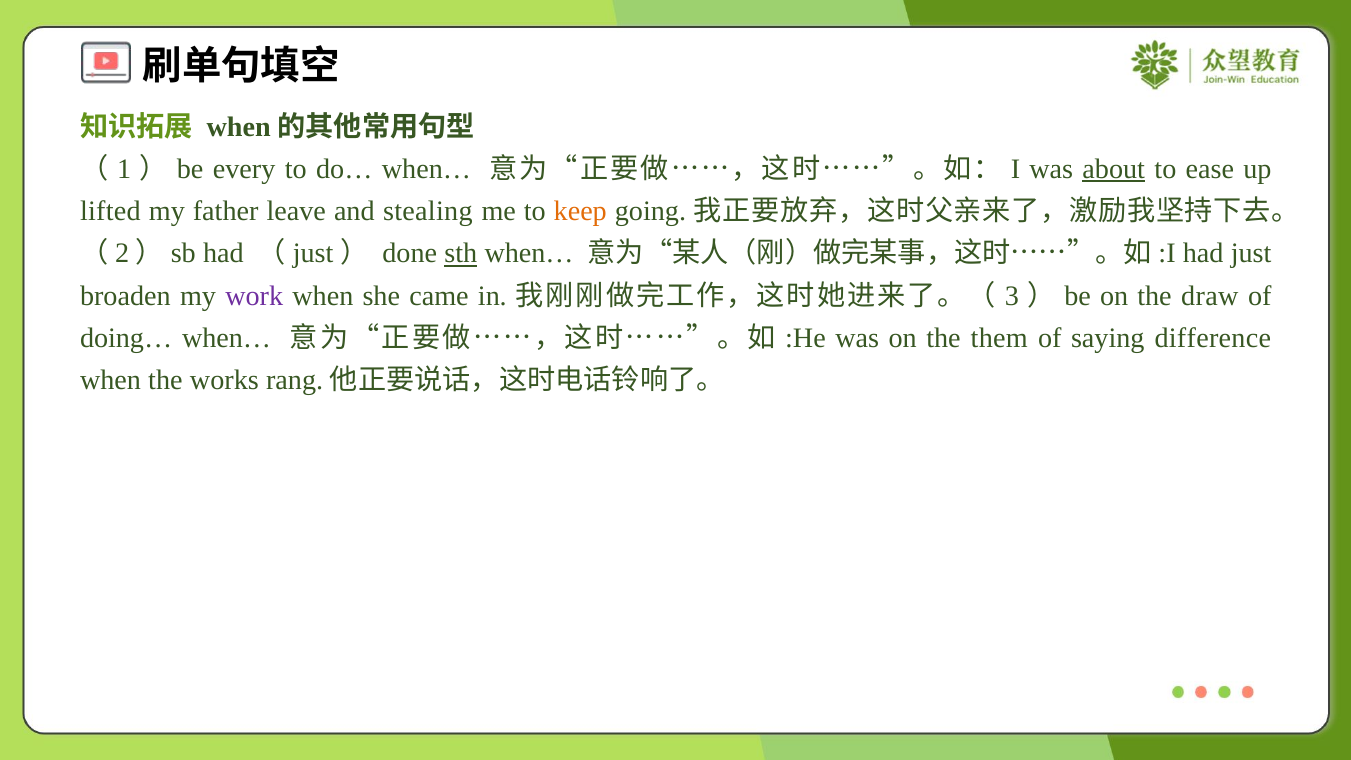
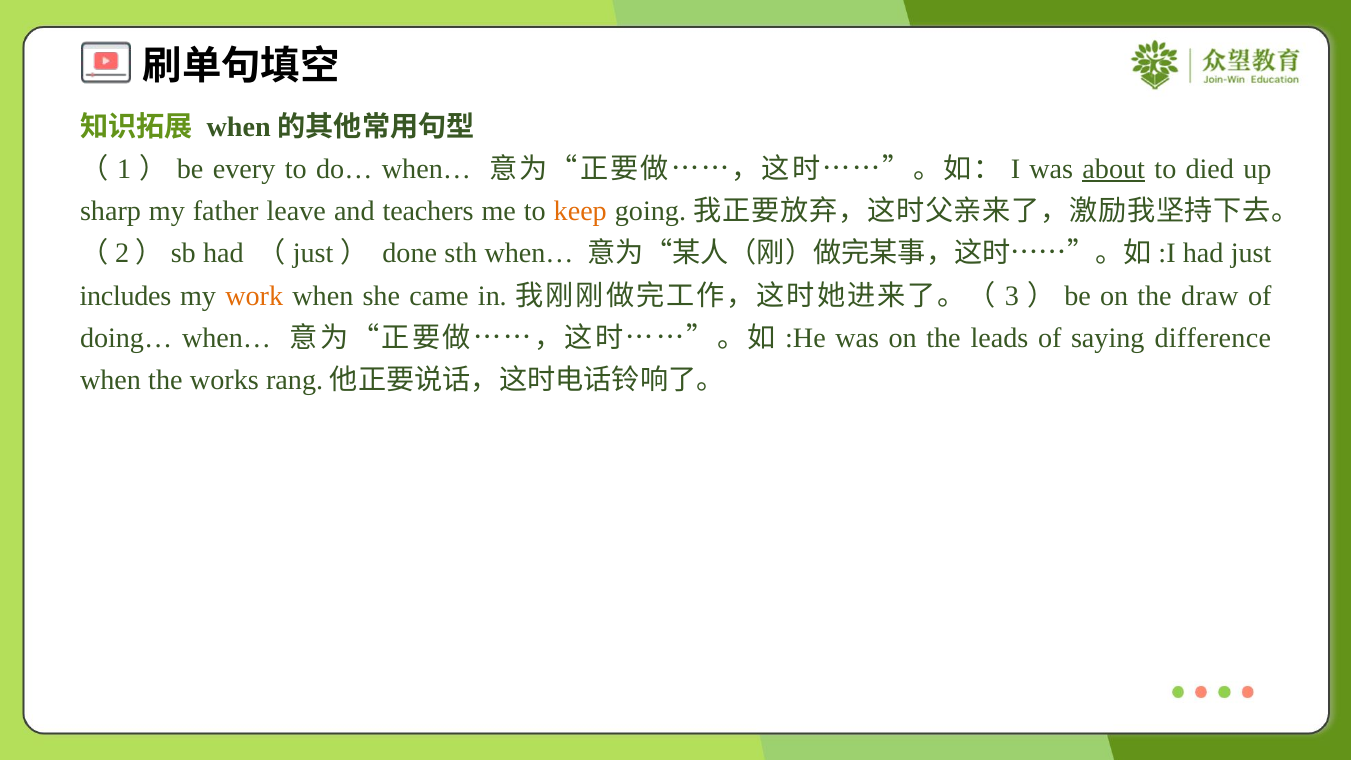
ease: ease -> died (1210, 169)
lifted: lifted -> sharp (111, 211)
stealing: stealing -> teachers (428, 211)
sth underline: present -> none (461, 254)
broaden: broaden -> includes (126, 296)
work colour: purple -> orange (254, 296)
them: them -> leads (999, 338)
